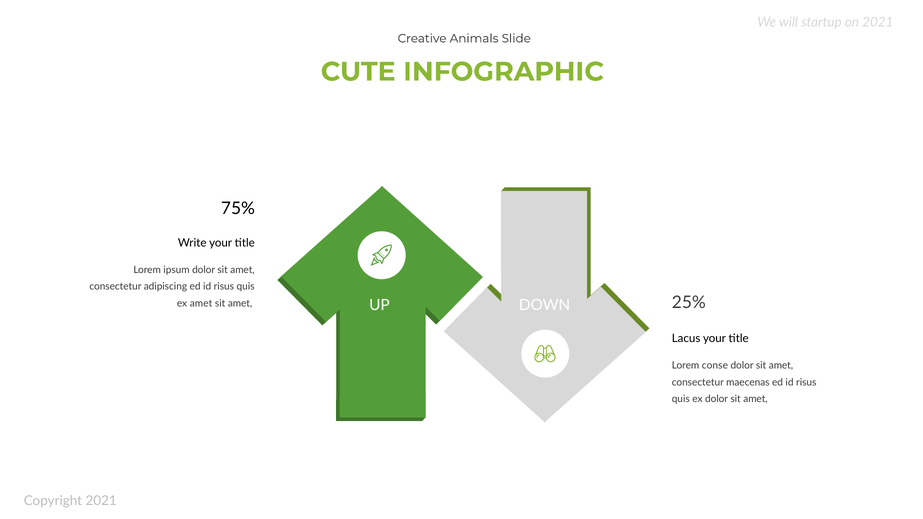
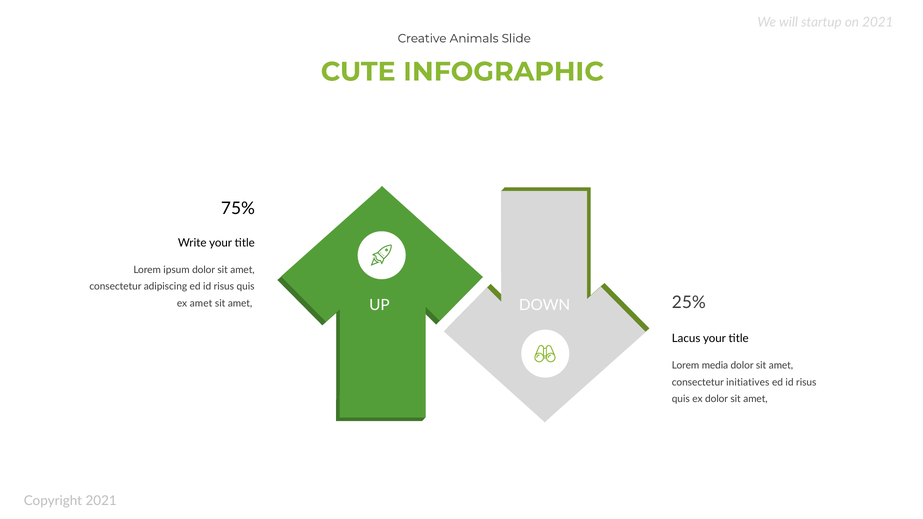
conse: conse -> media (715, 365)
maecenas: maecenas -> initiatives (748, 382)
